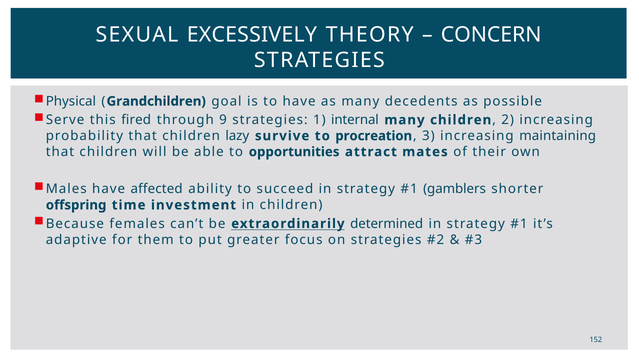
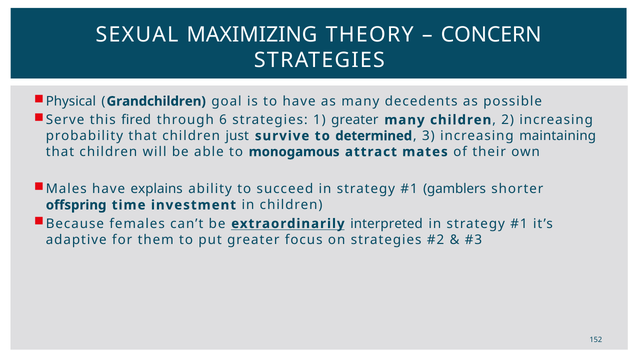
EXCESSIVELY: EXCESSIVELY -> MAXIMIZING (252, 35)
9: 9 -> 6 (223, 120)
1 internal: internal -> greater (355, 120)
lazy: lazy -> just (237, 136)
procreation: procreation -> determined (374, 136)
opportunities: opportunities -> monogamous (294, 152)
affected: affected -> explains (157, 189)
determined: determined -> interpreted (387, 224)
